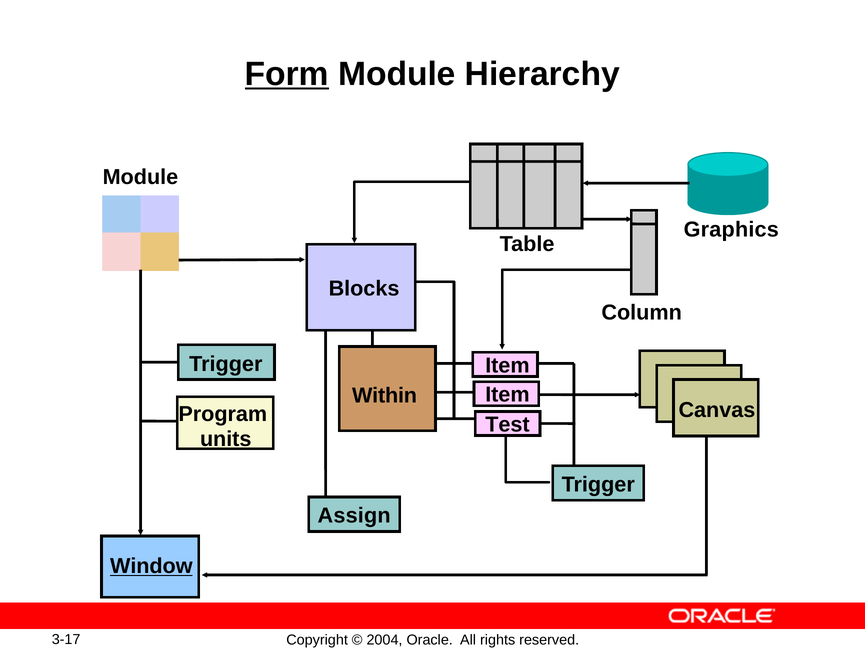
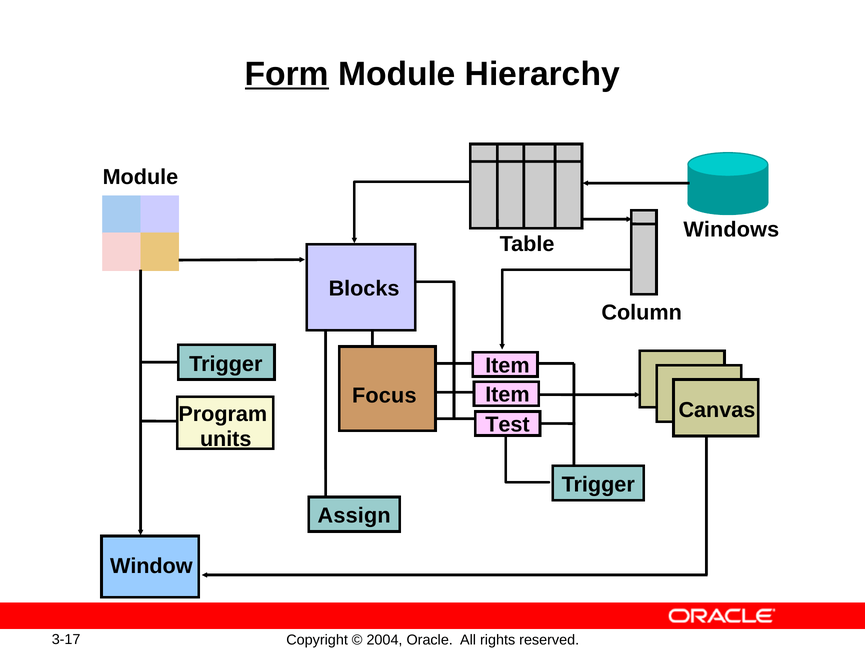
Graphics: Graphics -> Windows (731, 230)
Within: Within -> Focus (384, 395)
Window underline: present -> none (151, 566)
